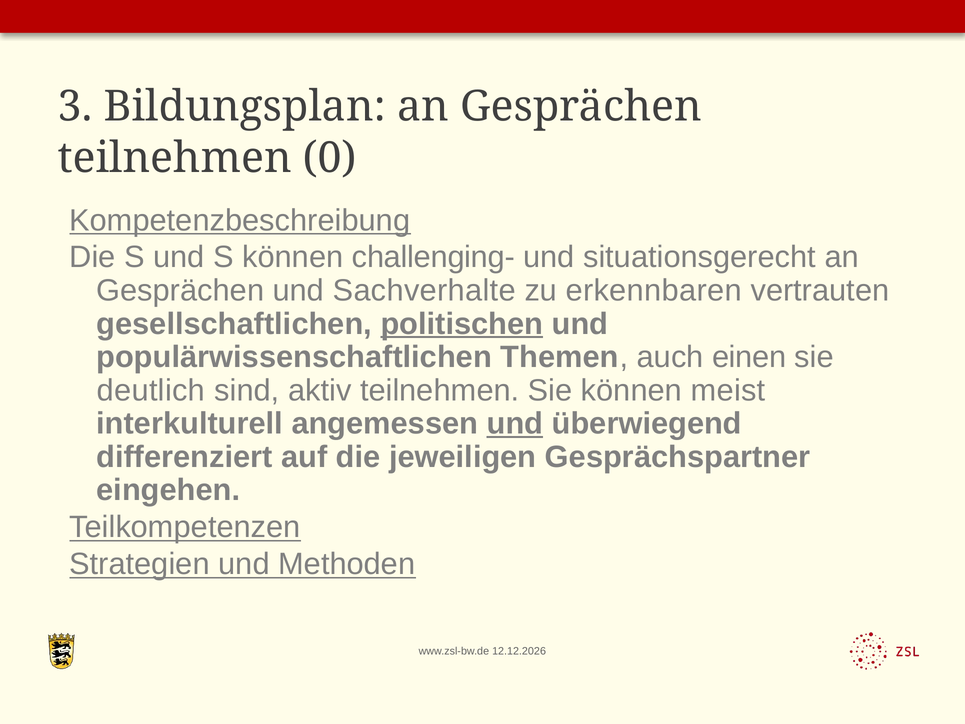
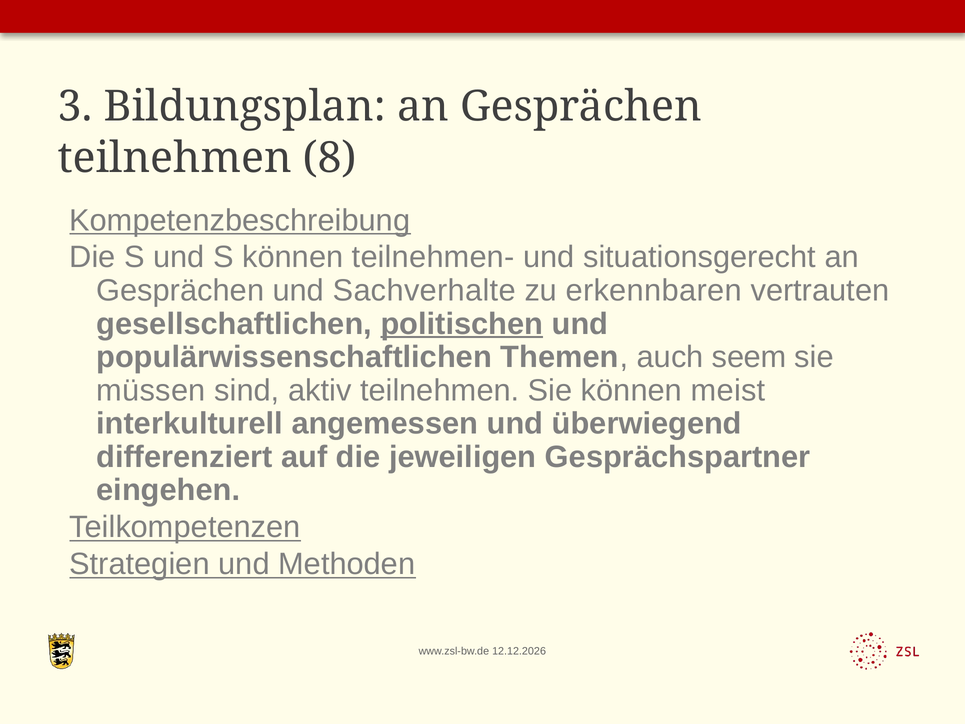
0: 0 -> 8 (330, 158)
challenging-: challenging- -> teilnehmen- (433, 257)
einen: einen -> seem (749, 357)
deutlich: deutlich -> müssen (151, 390)
und underline: present -> none (515, 424)
